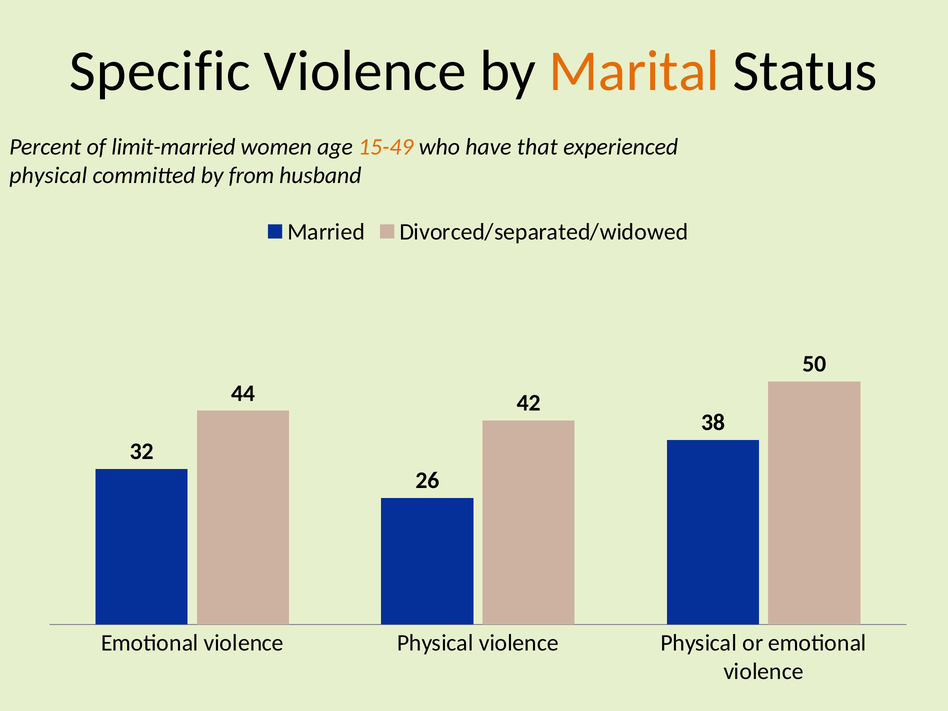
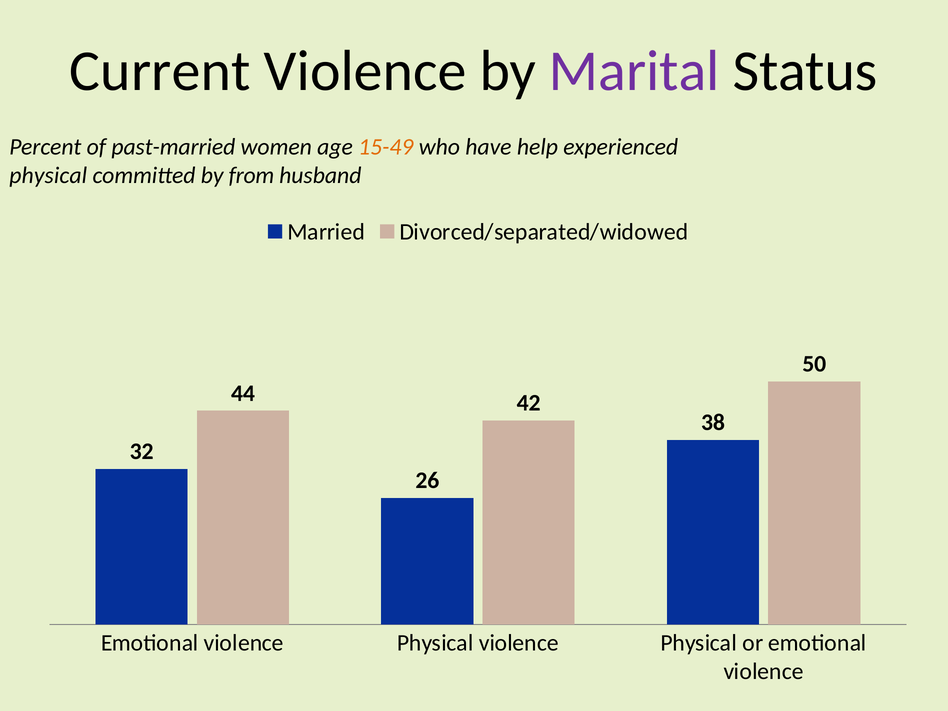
Specific: Specific -> Current (160, 71)
Marital colour: orange -> purple (634, 71)
limit-married: limit-married -> past-married (173, 147)
that: that -> help (537, 147)
